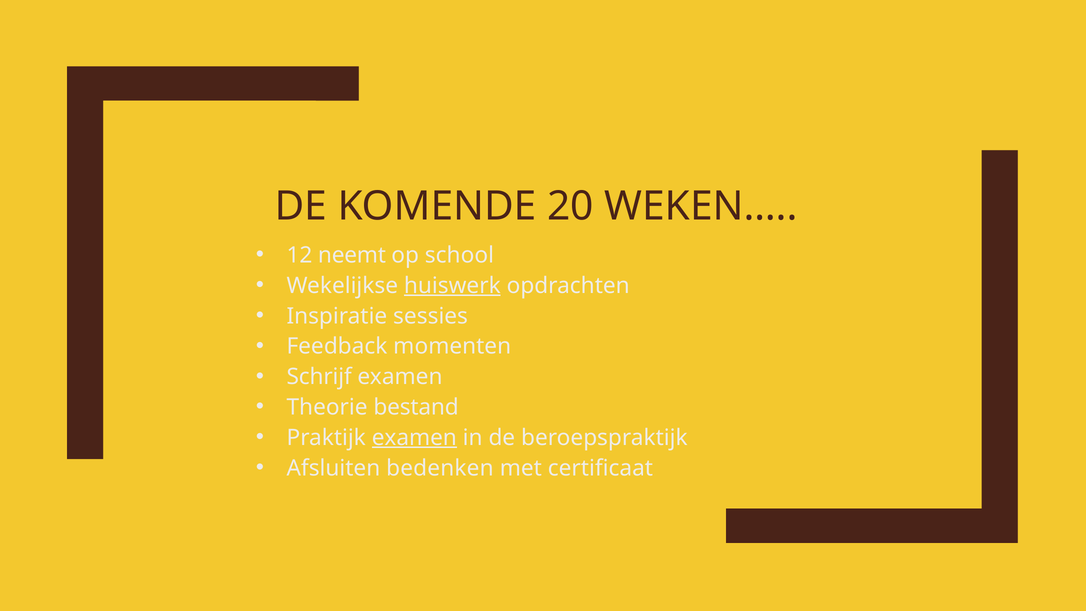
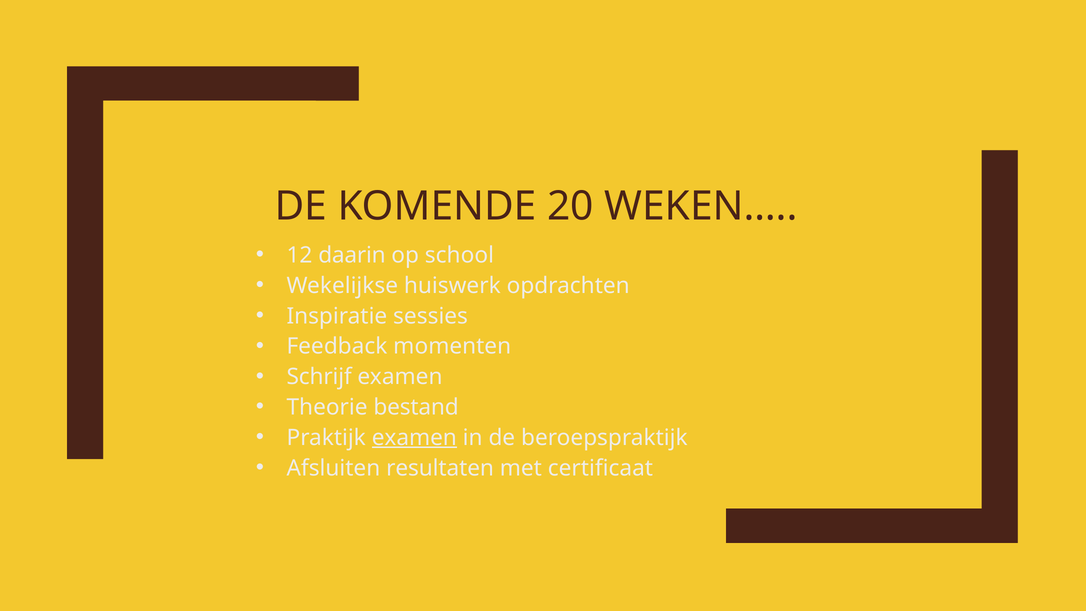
neemt: neemt -> daarin (352, 255)
huiswerk underline: present -> none (452, 286)
bedenken: bedenken -> resultaten (440, 468)
